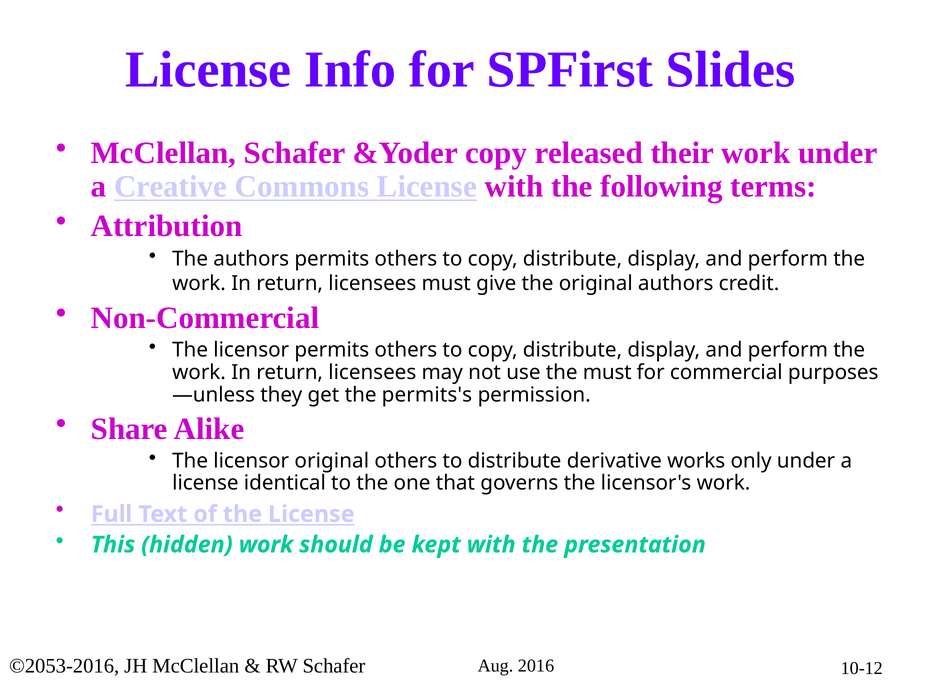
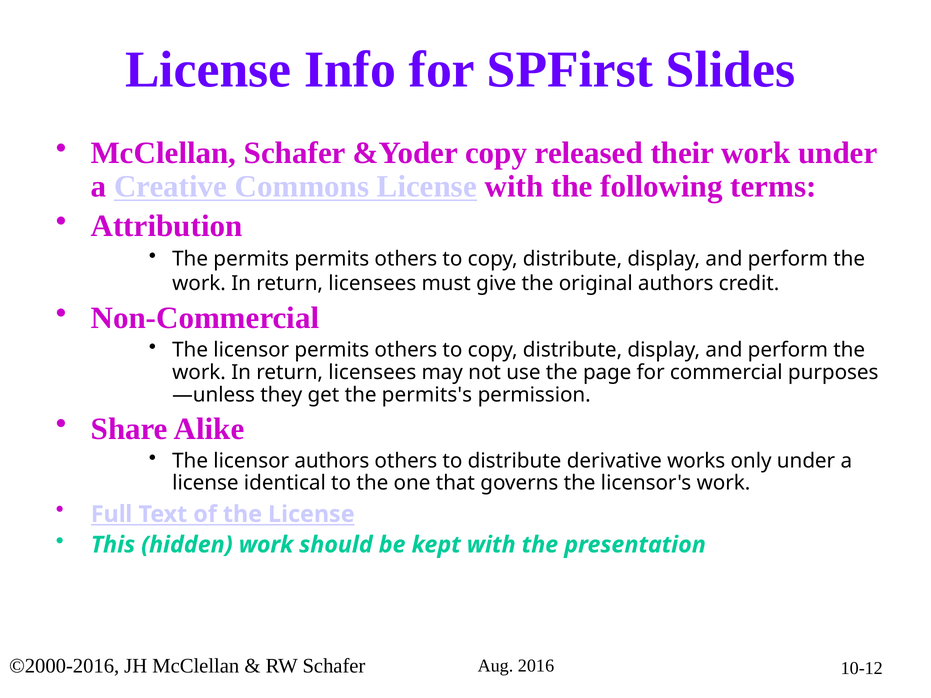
The authors: authors -> permits (251, 259)
the must: must -> page (607, 373)
licensor original: original -> authors (332, 461)
©2053-2016: ©2053-2016 -> ©2000-2016 (64, 666)
